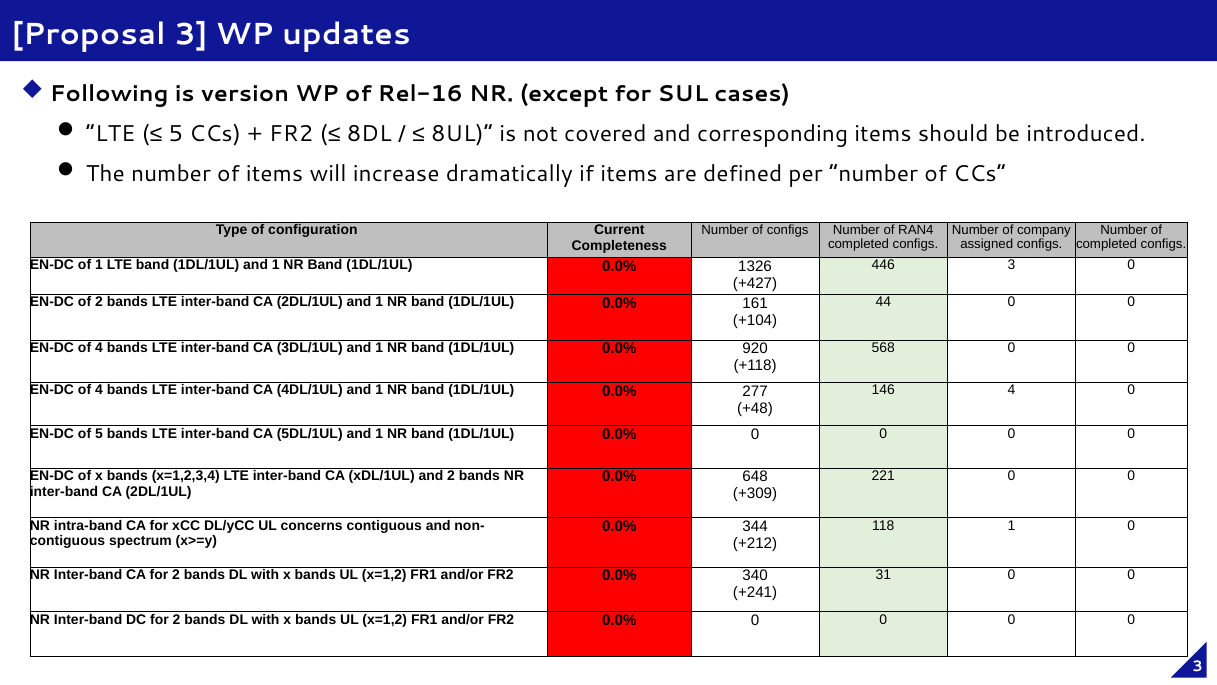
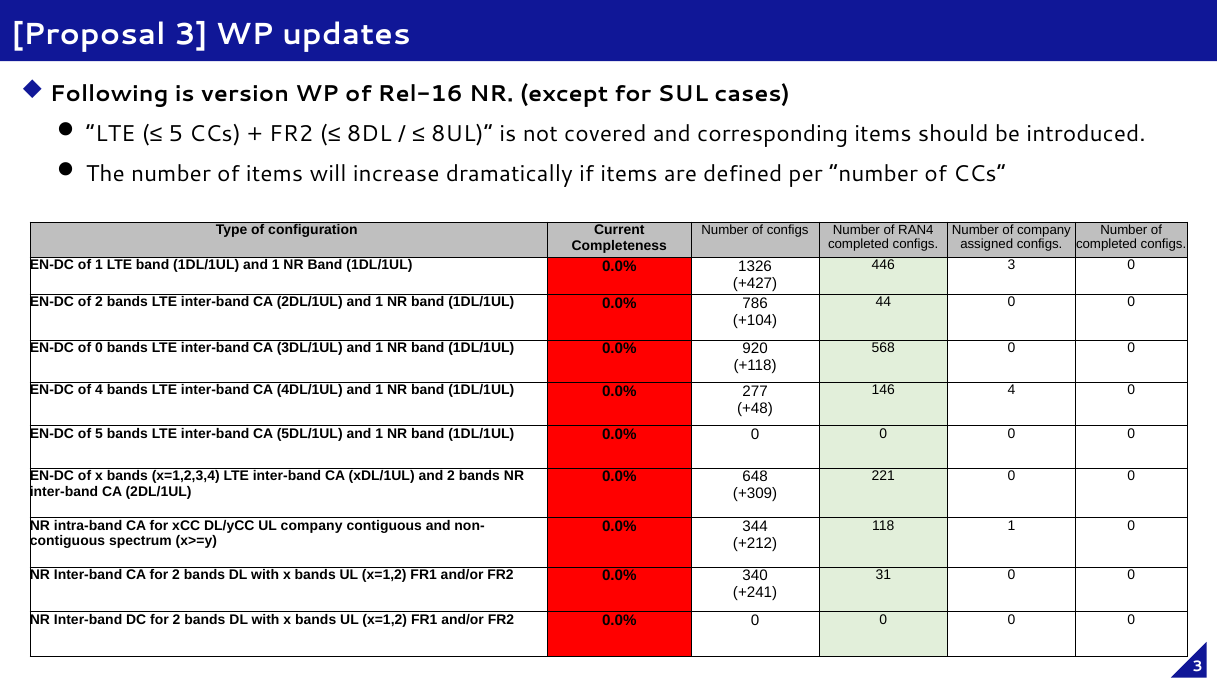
161: 161 -> 786 (755, 303)
4: 4 -> 0 (99, 348)
UL concerns: concerns -> company (312, 525)
